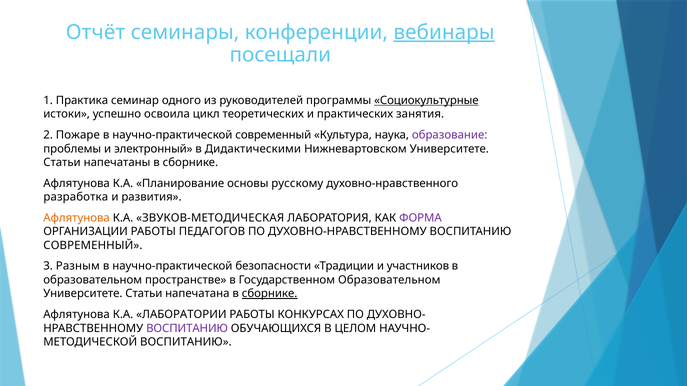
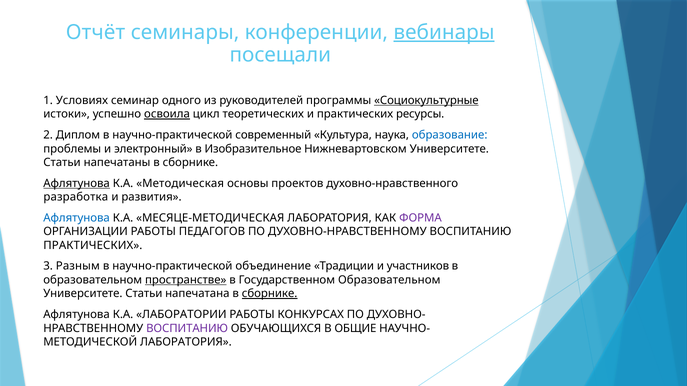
Практика: Практика -> Условиях (82, 101)
освоила underline: none -> present (167, 114)
занятия: занятия -> ресурсы (420, 114)
Пожаре: Пожаре -> Диплом (78, 135)
образование colour: purple -> blue (450, 135)
Дидактическими: Дидактическими -> Изобразительное (253, 149)
Афлятунова underline: none -> present (77, 184)
Планирование: Планирование -> Методическая (180, 184)
русскому: русскому -> проектов (297, 184)
Афлятунова colour: orange -> blue (77, 218)
ЗВУКОВ-МЕТОДИЧЕСКАЯ: ЗВУКОВ-МЕТОДИЧЕСКАЯ -> МЕСЯЦЕ-МЕТОДИЧЕСКАЯ (210, 218)
СОВРЕМЕННЫЙ: СОВРЕМЕННЫЙ -> ПРАКТИЧЕСКИХ (93, 246)
безопасности: безопасности -> объединение (273, 267)
пространстве underline: none -> present (186, 280)
ЦЕЛОМ: ЦЕЛОМ -> ОБЩИЕ (355, 329)
ВОСПИТАНИЮ: ВОСПИТАНИЮ -> ЛАБОРАТОРИЯ (186, 342)
